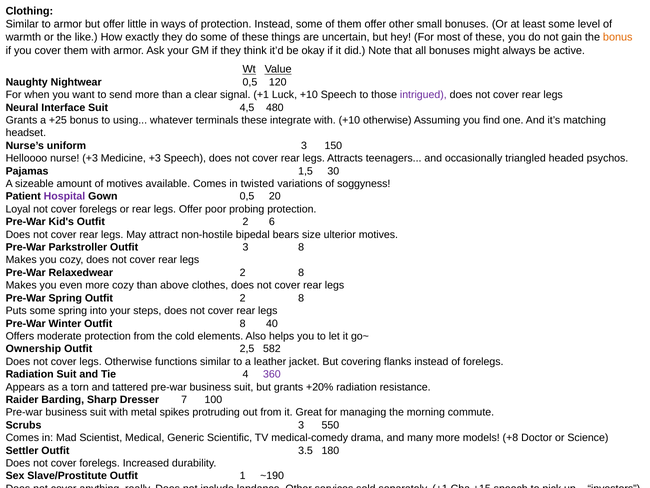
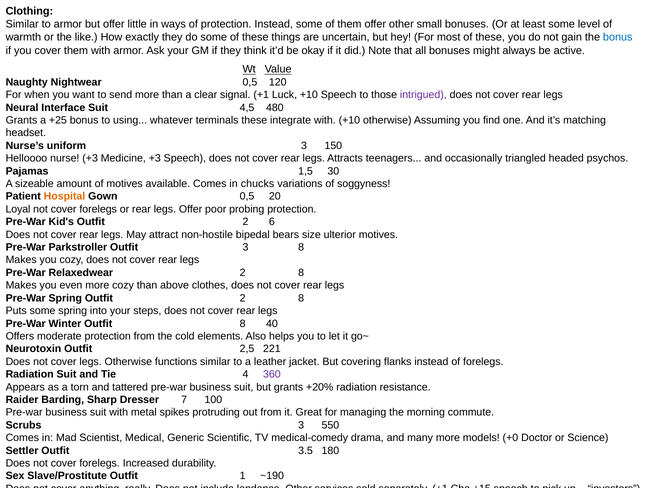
bonus colour: orange -> blue (618, 37)
twisted: twisted -> chucks (257, 184)
Hospital colour: purple -> orange (64, 196)
Ownership: Ownership -> Neurotoxin (33, 349)
582: 582 -> 221 (272, 349)
+8: +8 -> +0 (510, 437)
